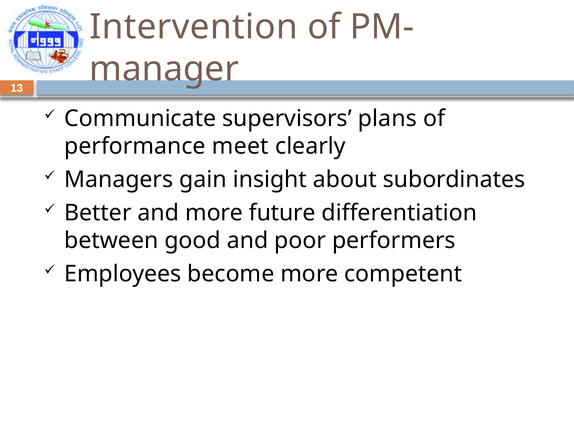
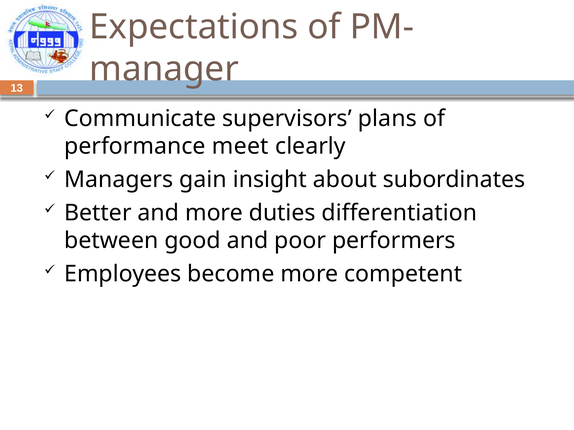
Intervention: Intervention -> Expectations (194, 27)
future: future -> duties (282, 213)
